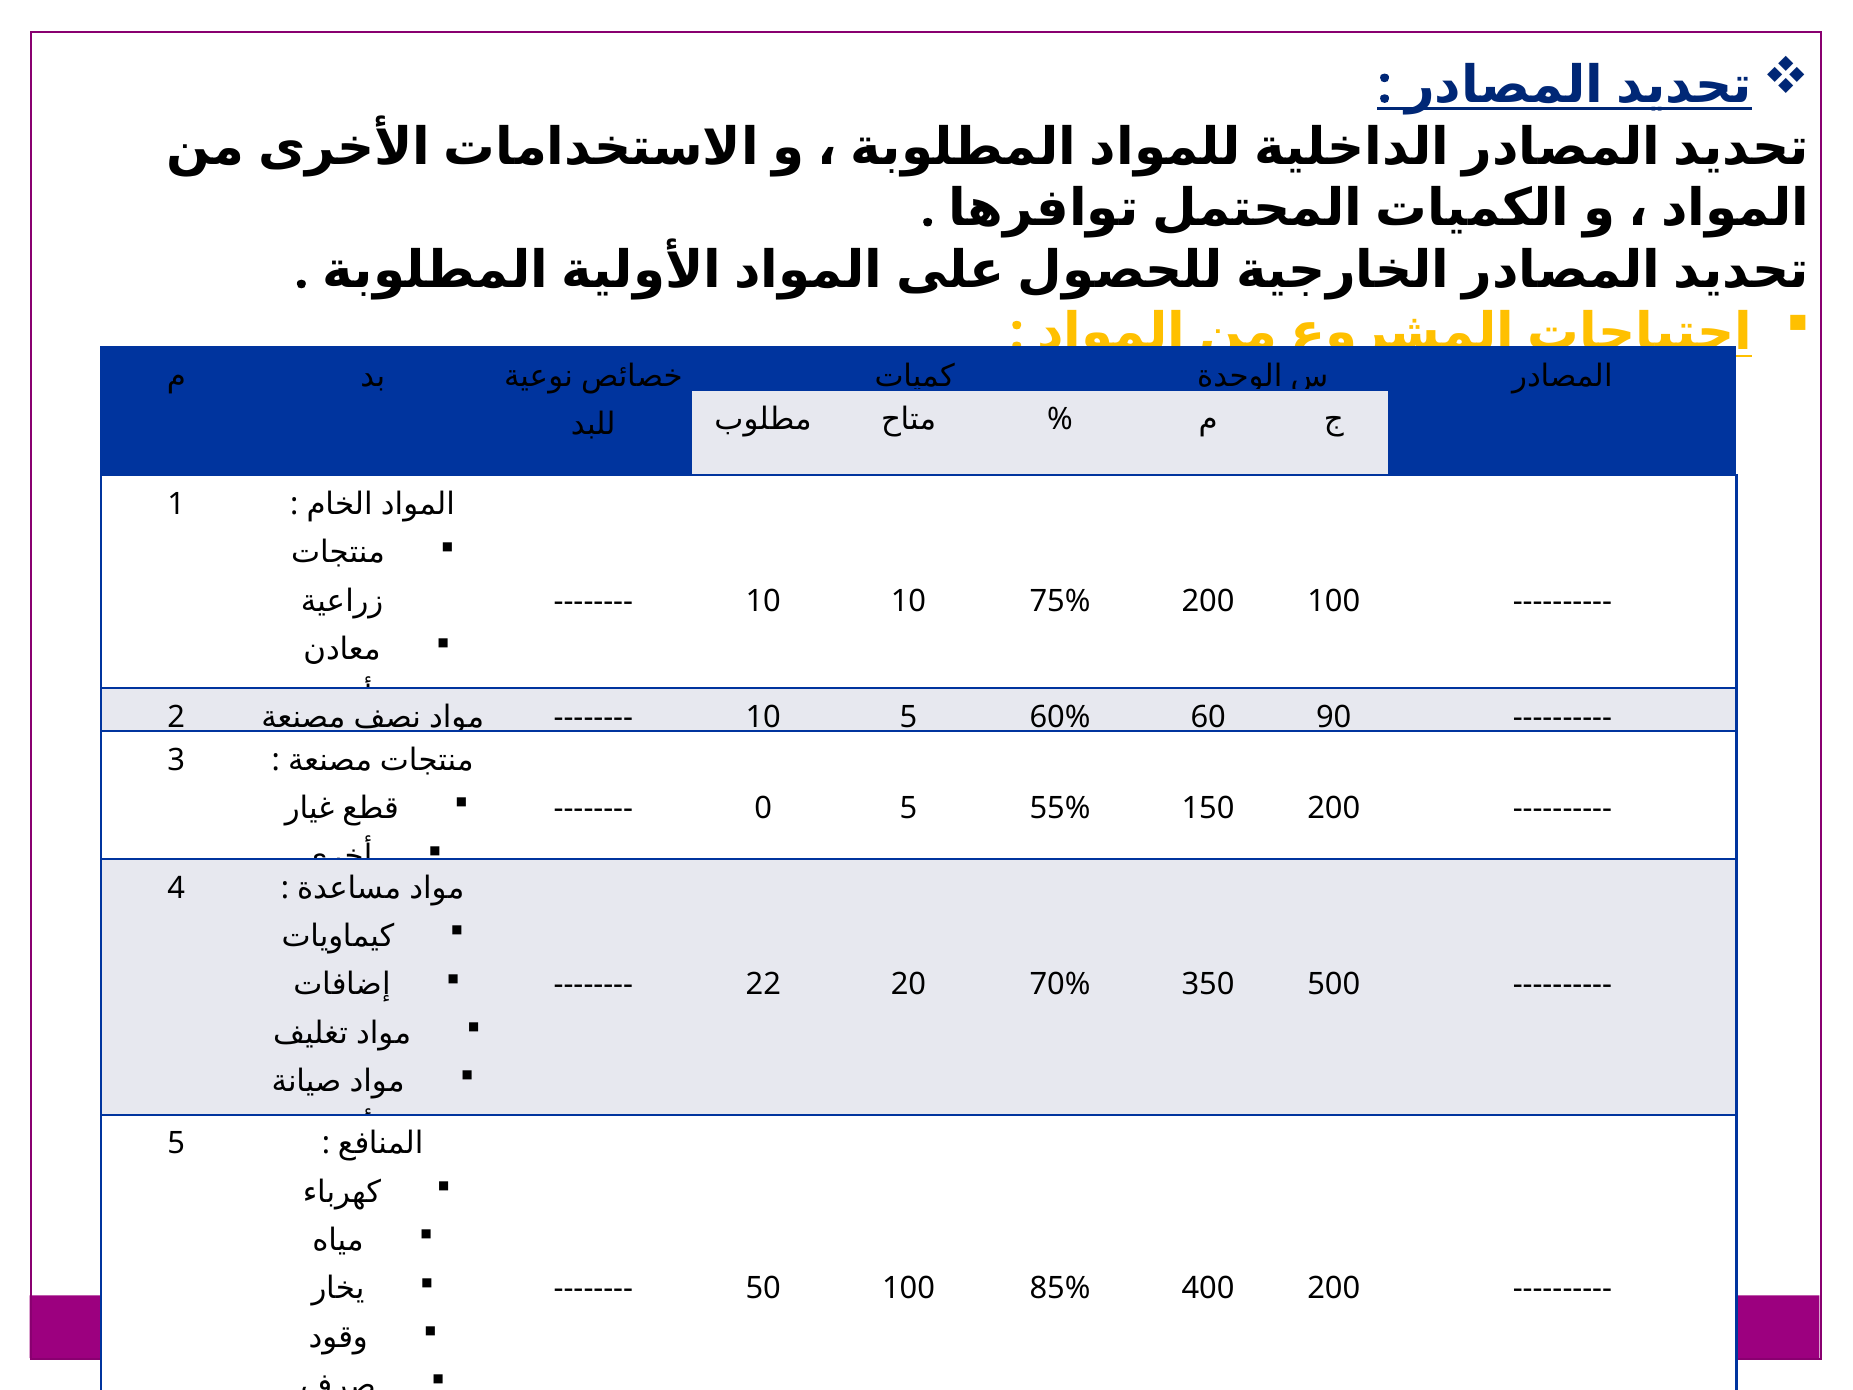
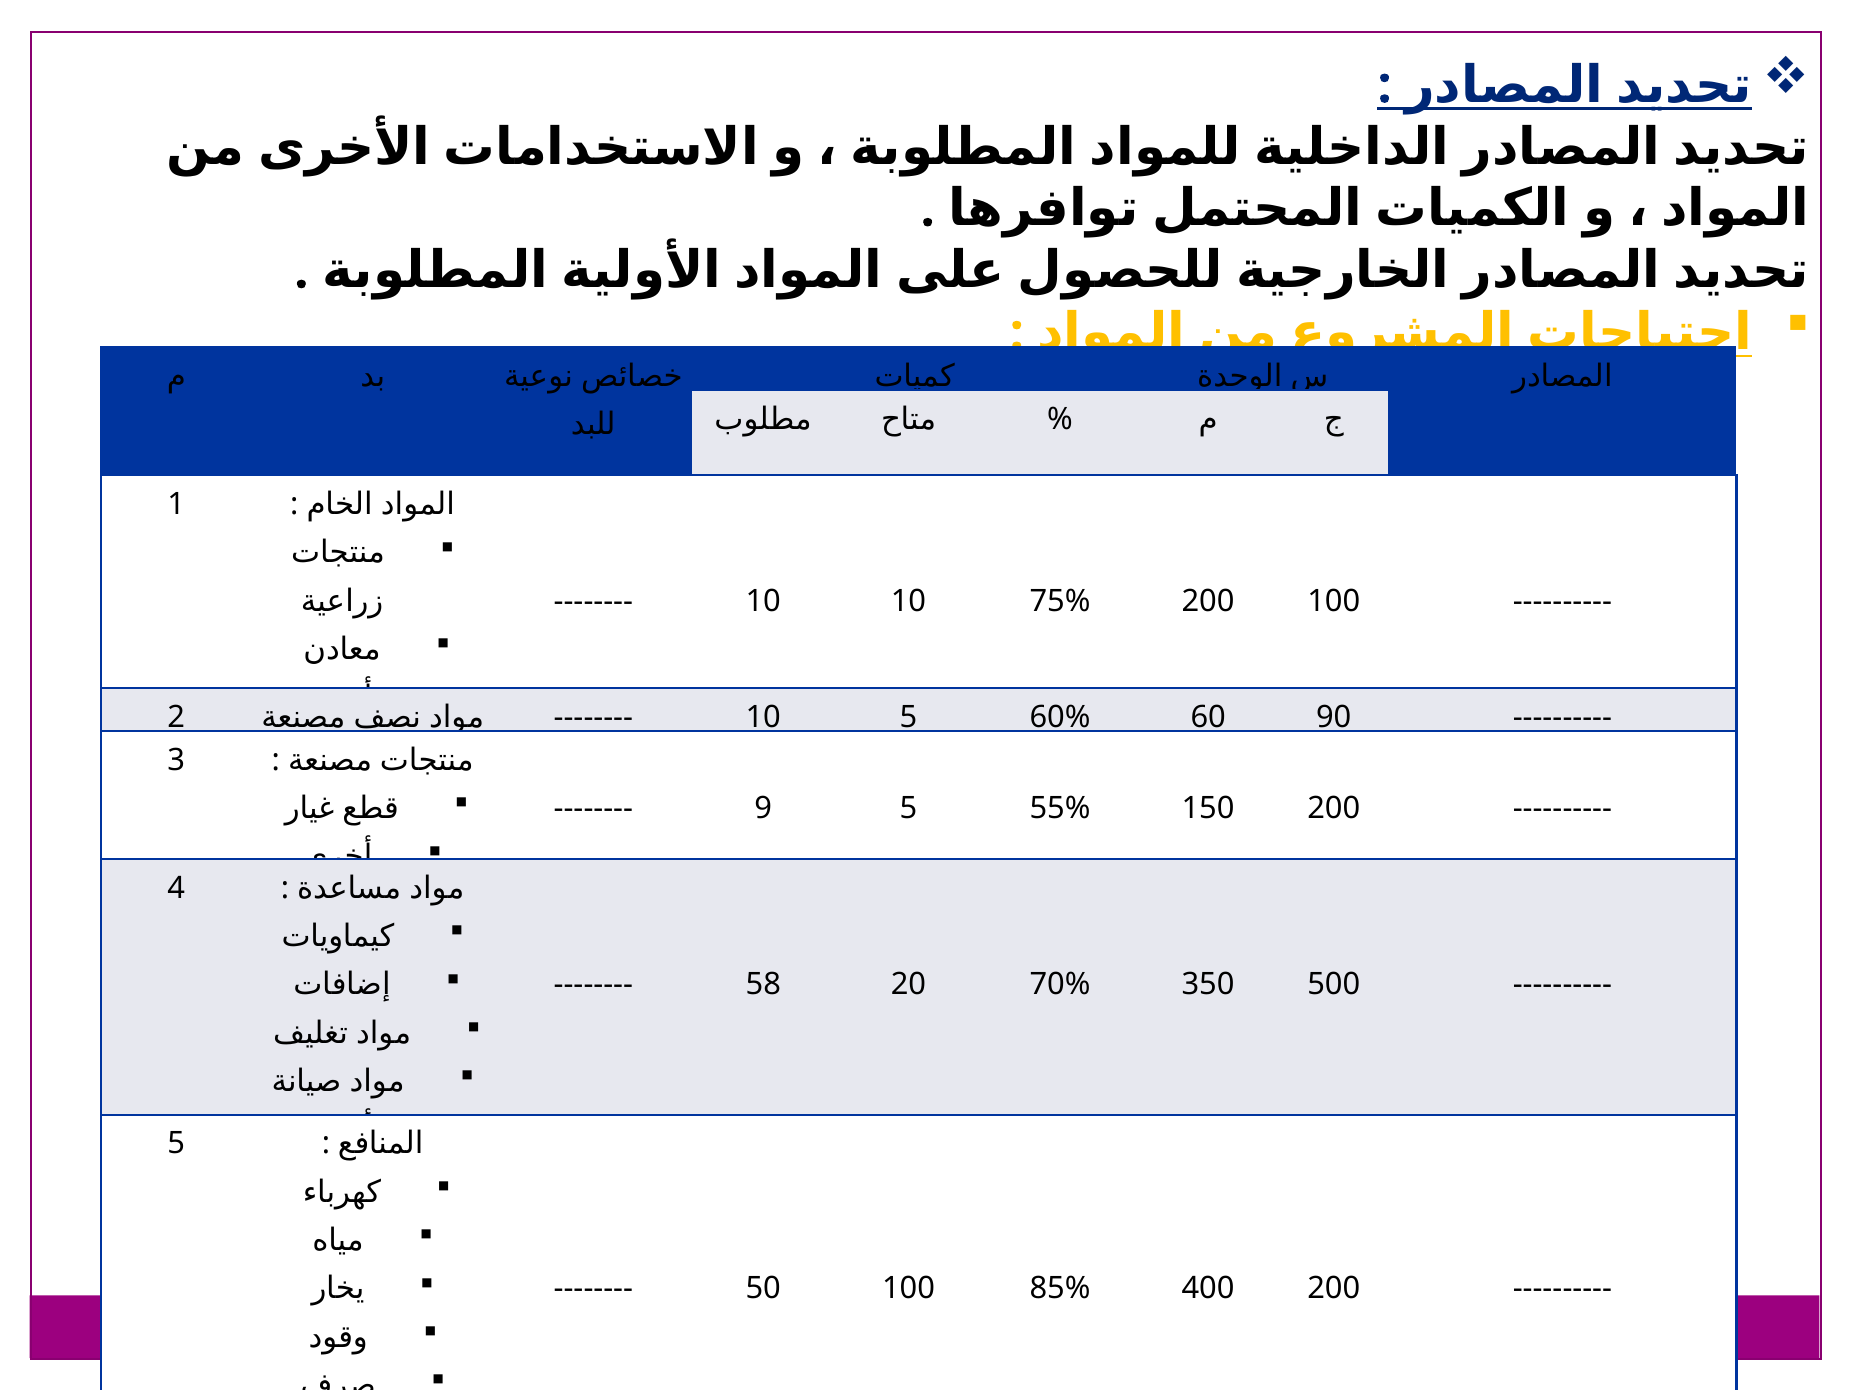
0: 0 -> 9 (763, 808)
22: 22 -> 58 (763, 984)
